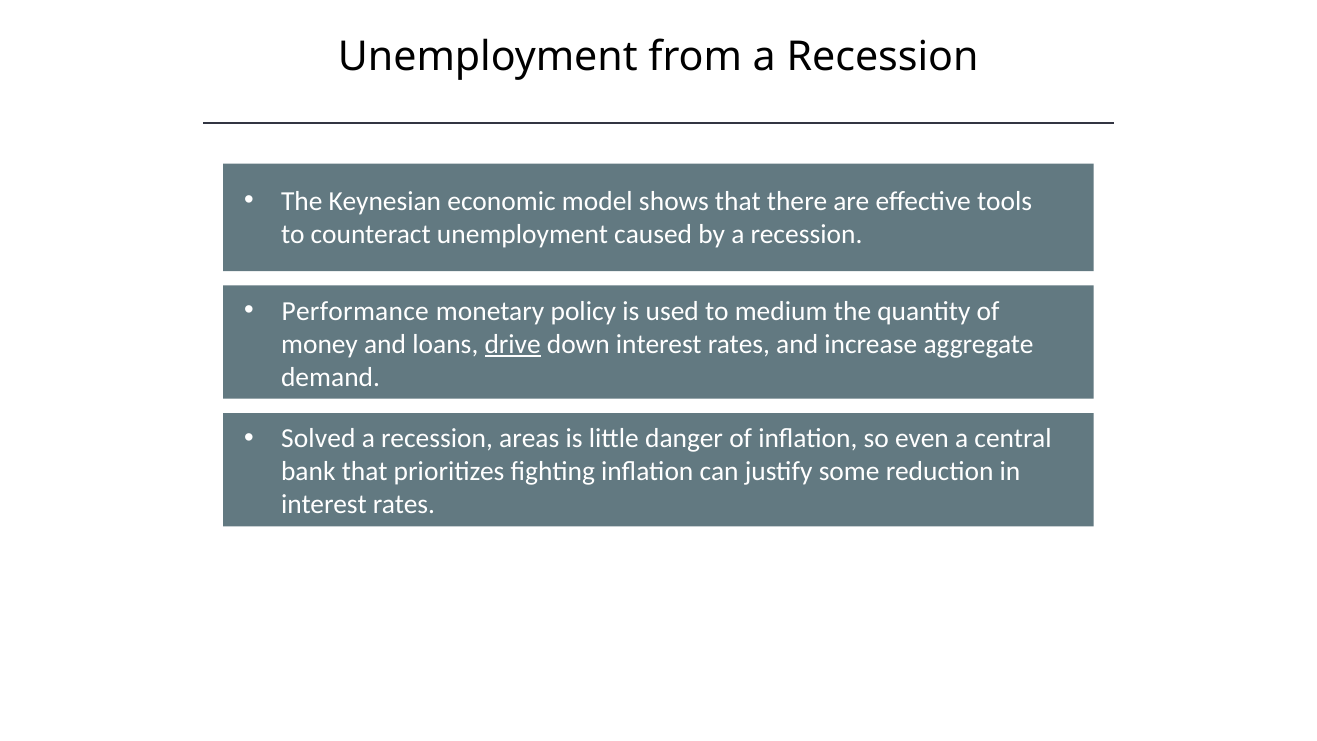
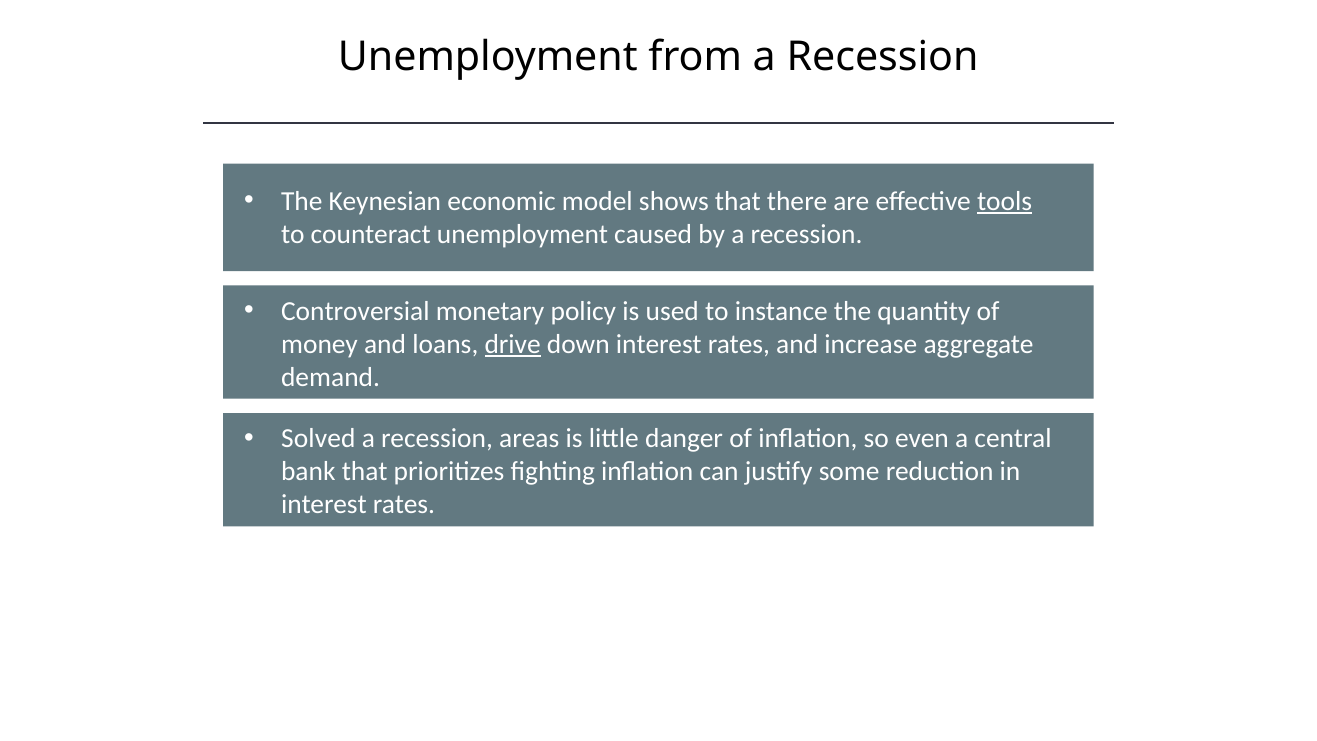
tools underline: none -> present (1005, 201)
Performance: Performance -> Controversial (355, 311)
medium: medium -> instance (781, 311)
